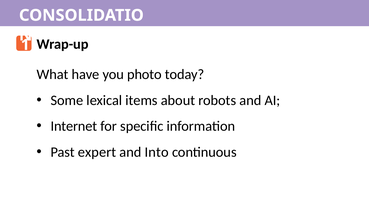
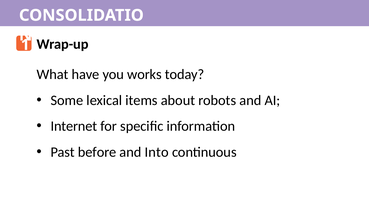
photo: photo -> works (144, 74)
expert: expert -> before (97, 152)
